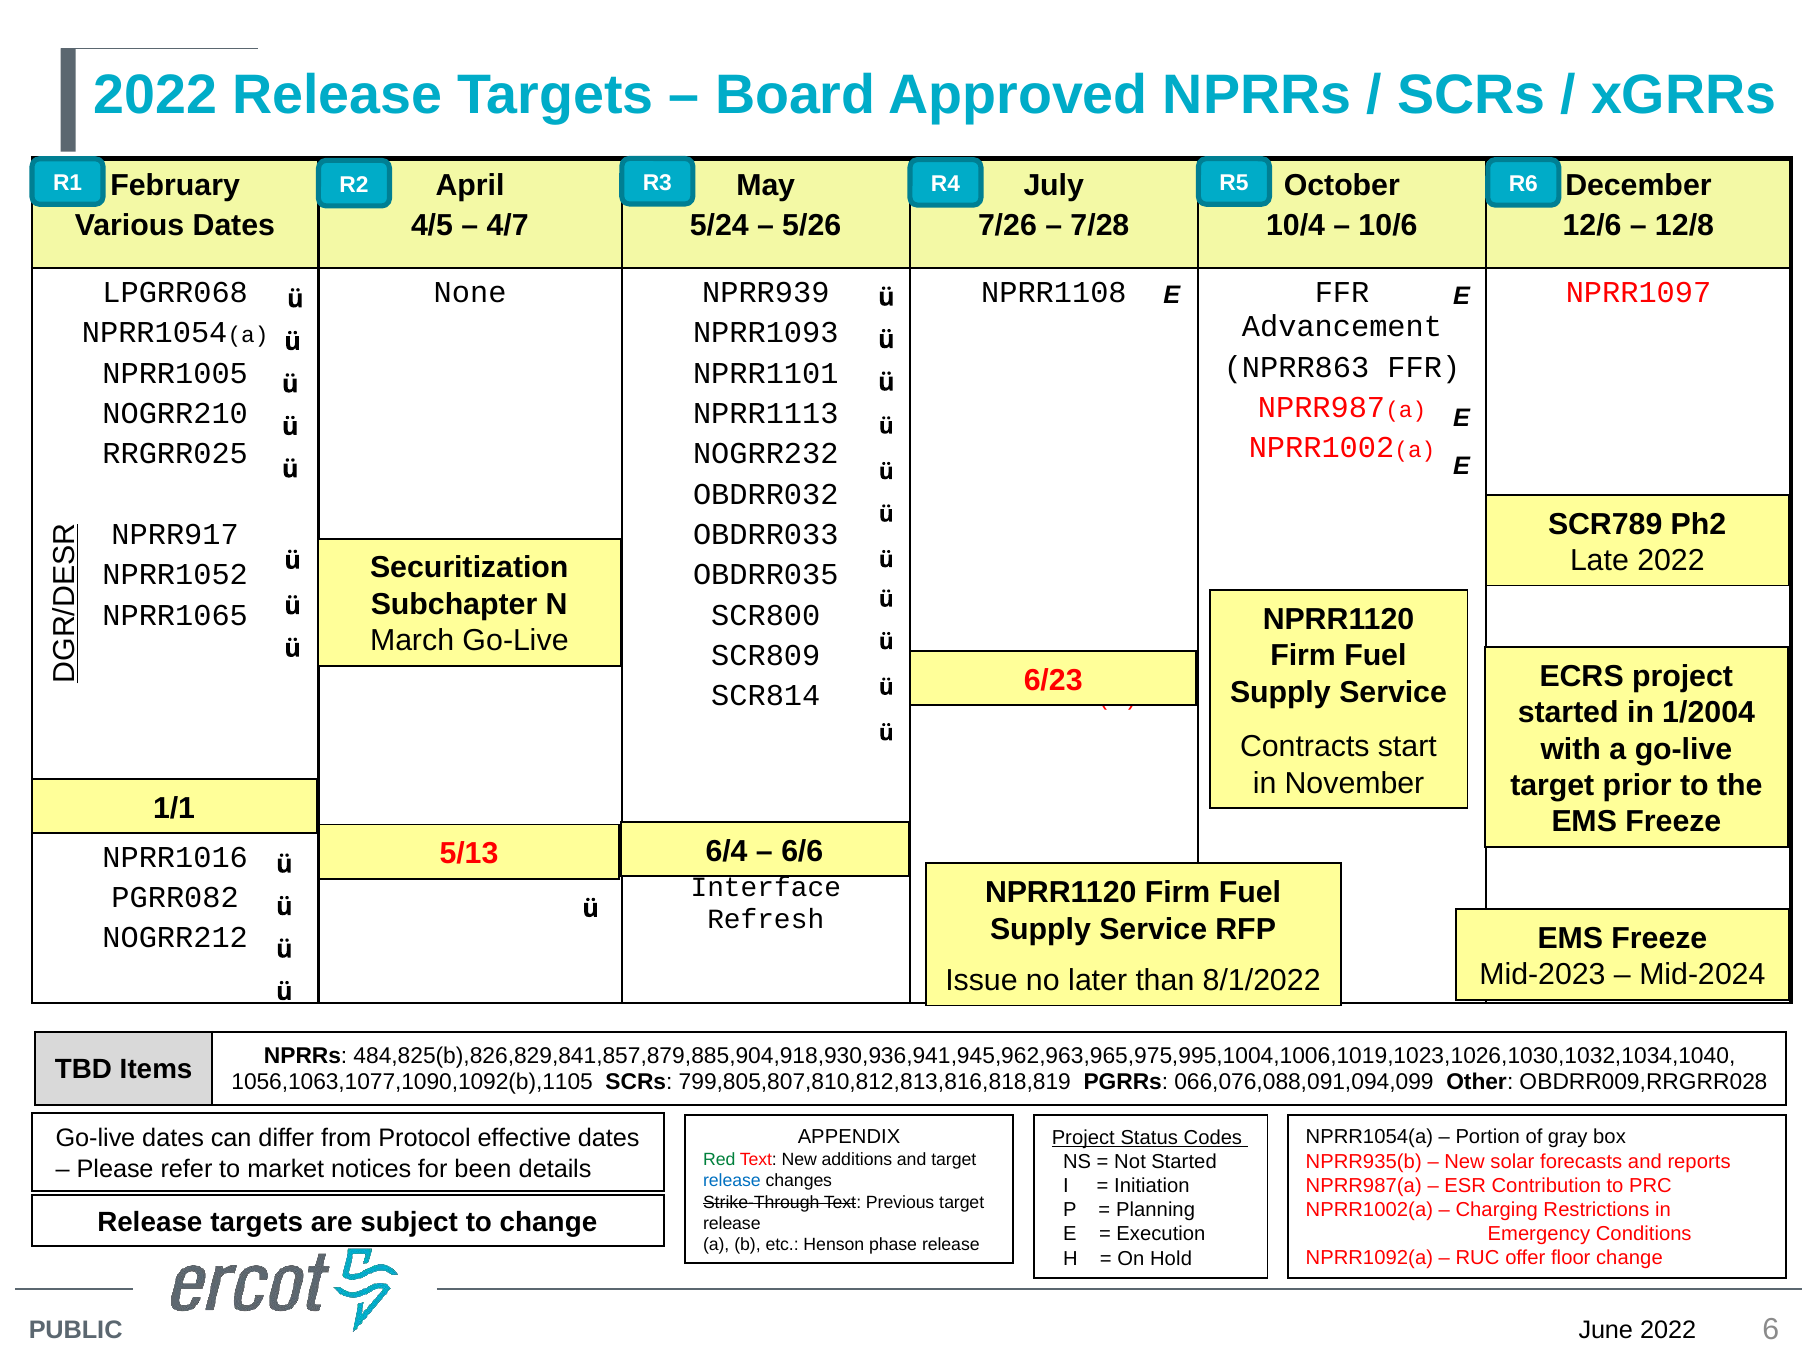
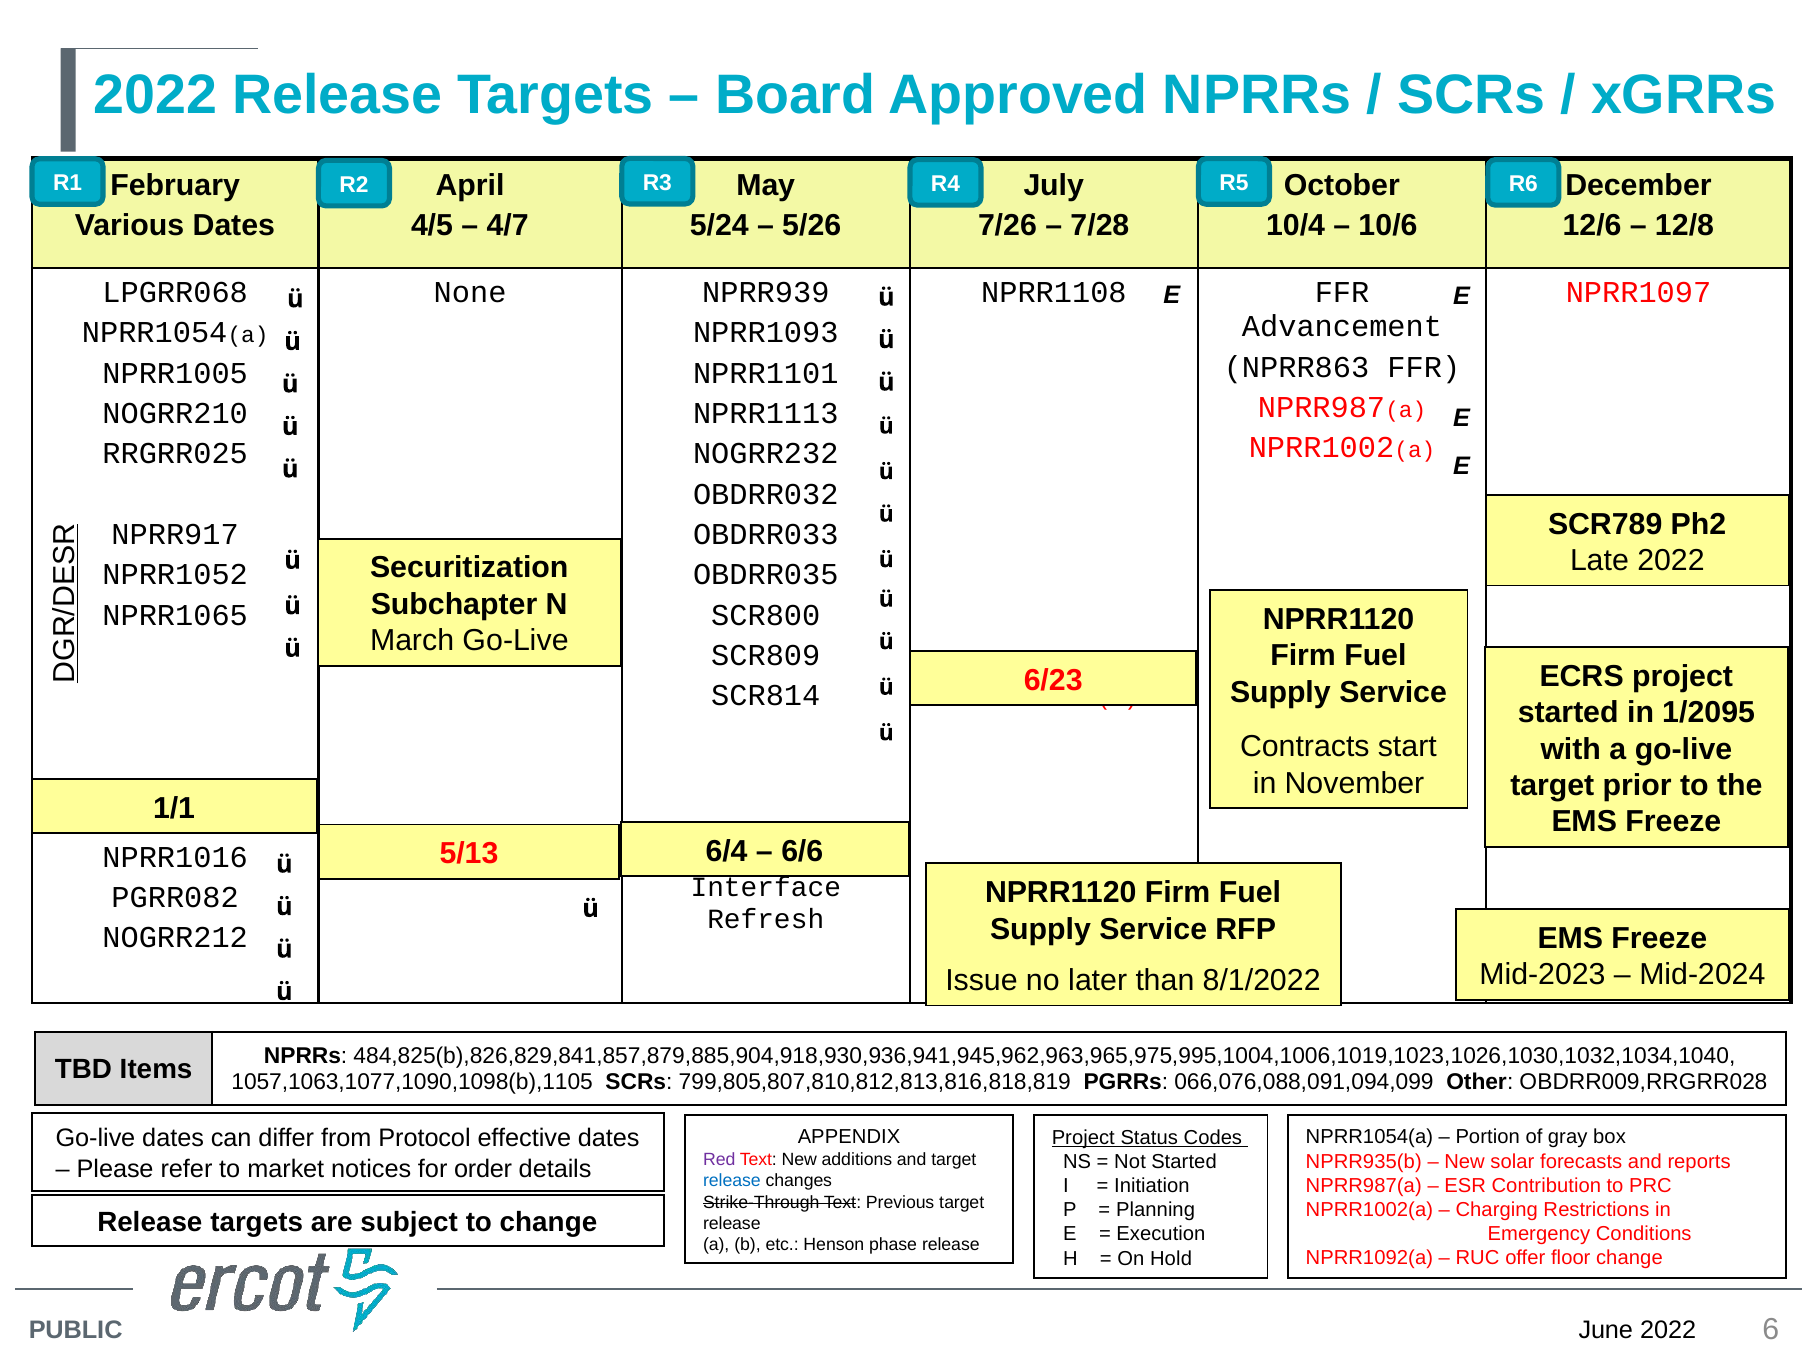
1/2004: 1/2004 -> 1/2095 (1709, 713)
1056,1063,1077,1090,1092(b),1105: 1056,1063,1077,1090,1092(b),1105 -> 1057,1063,1077,1090,1098(b),1105 (412, 1082)
Red colour: green -> purple (719, 1160)
been: been -> order (483, 1169)
